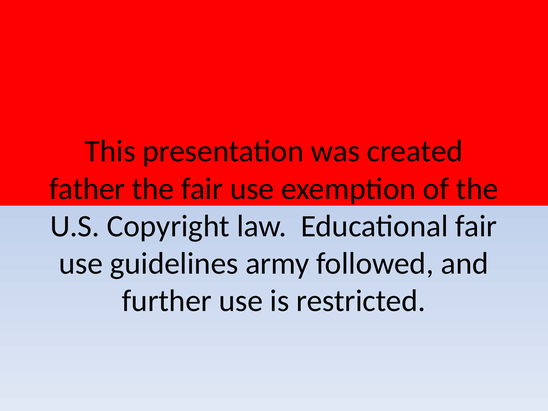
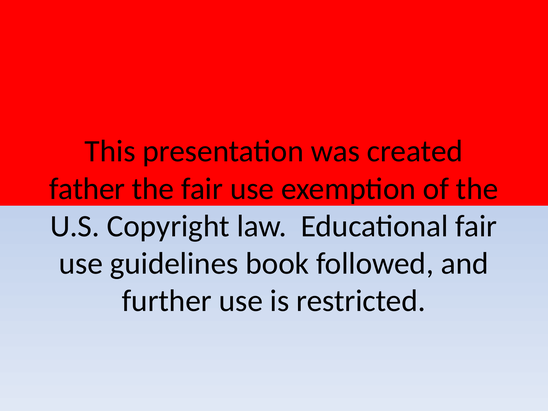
army: army -> book (277, 264)
